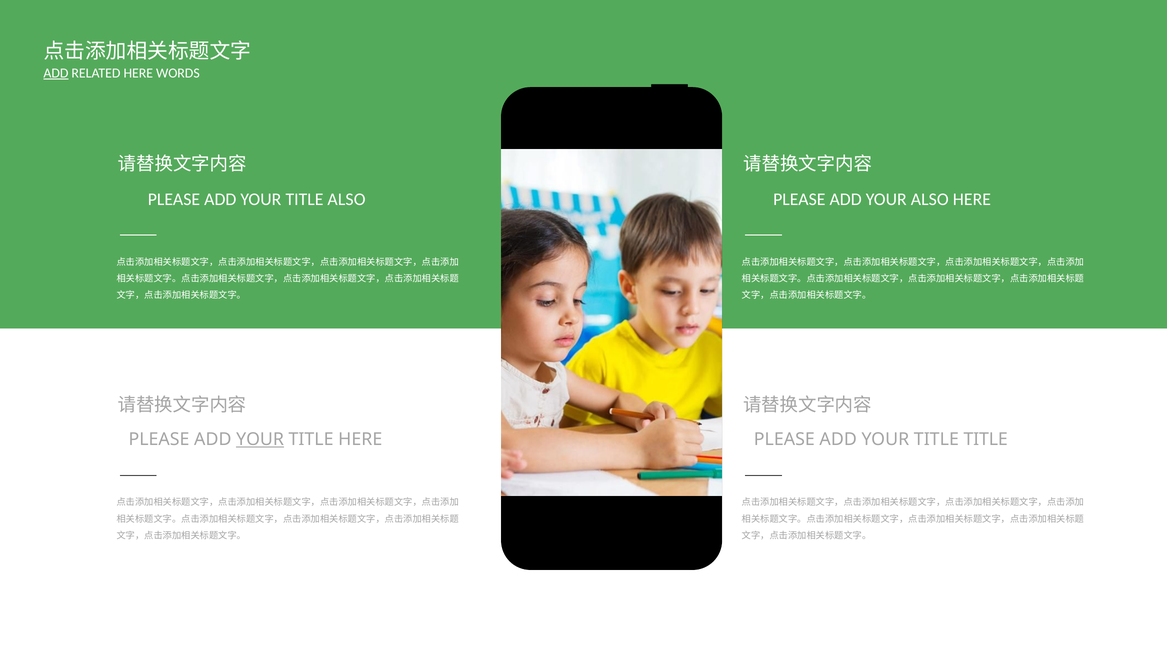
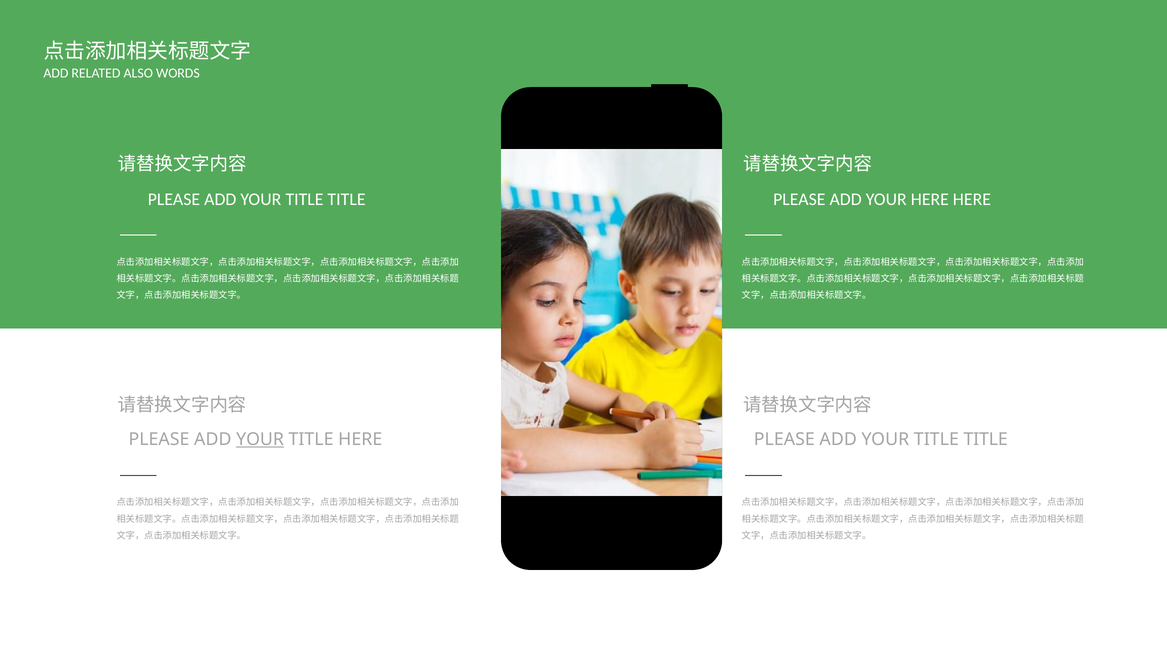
ADD underline: present -> none (56, 73)
RELATED HERE: HERE -> ALSO (138, 73)
ALSO: ALSO -> TITLE (347, 199)
YOUR ALSO: ALSO -> HERE (930, 199)
